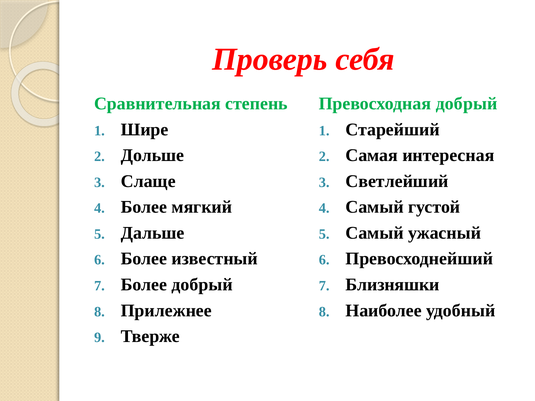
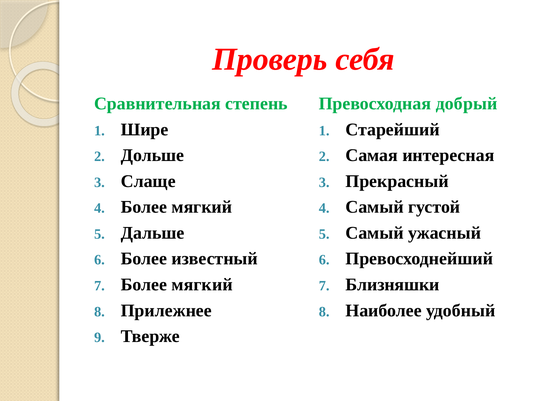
Светлейший: Светлейший -> Прекрасный (397, 181)
добрый: добрый -> мягкий (202, 285)
